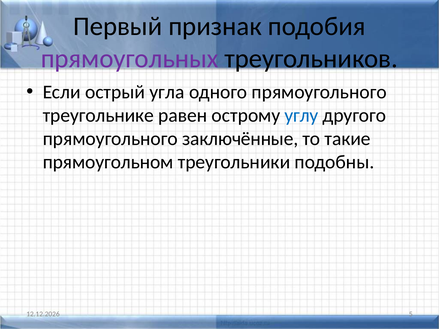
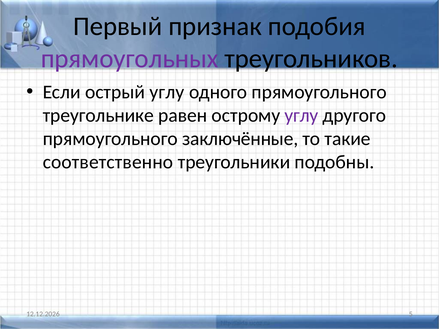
острый угла: угла -> углу (167, 92)
углу colour: blue -> purple (302, 116)
прямоугольном: прямоугольном -> соответственно (108, 162)
